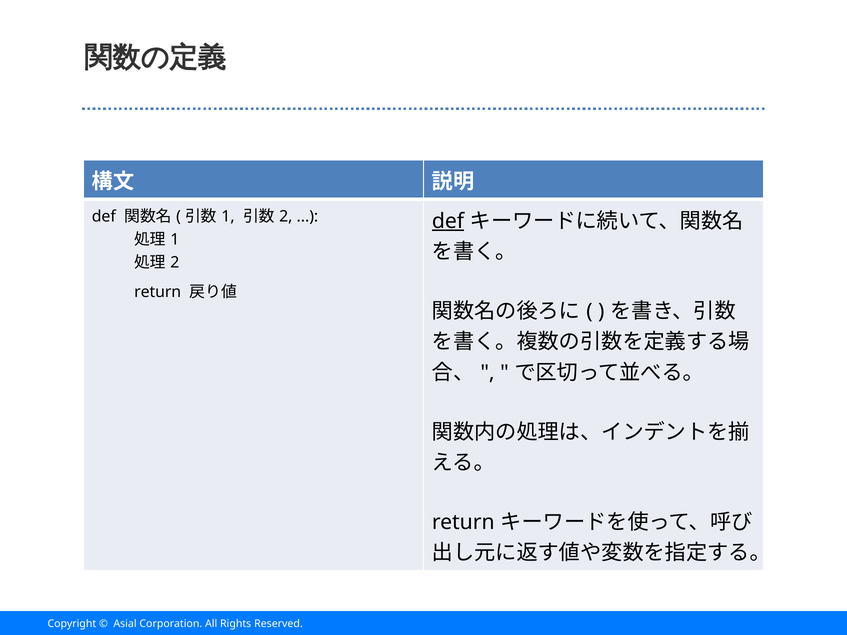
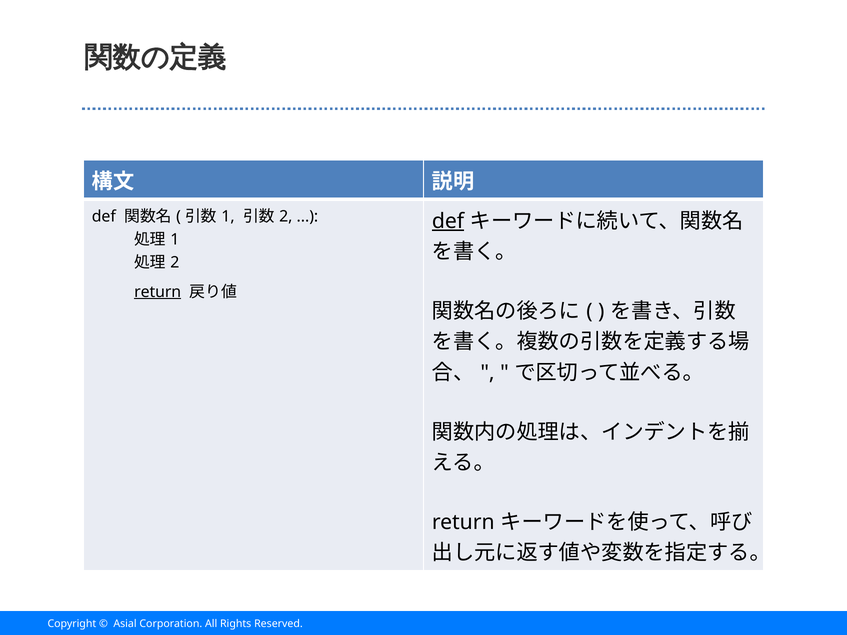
return underline: none -> present (158, 292)
